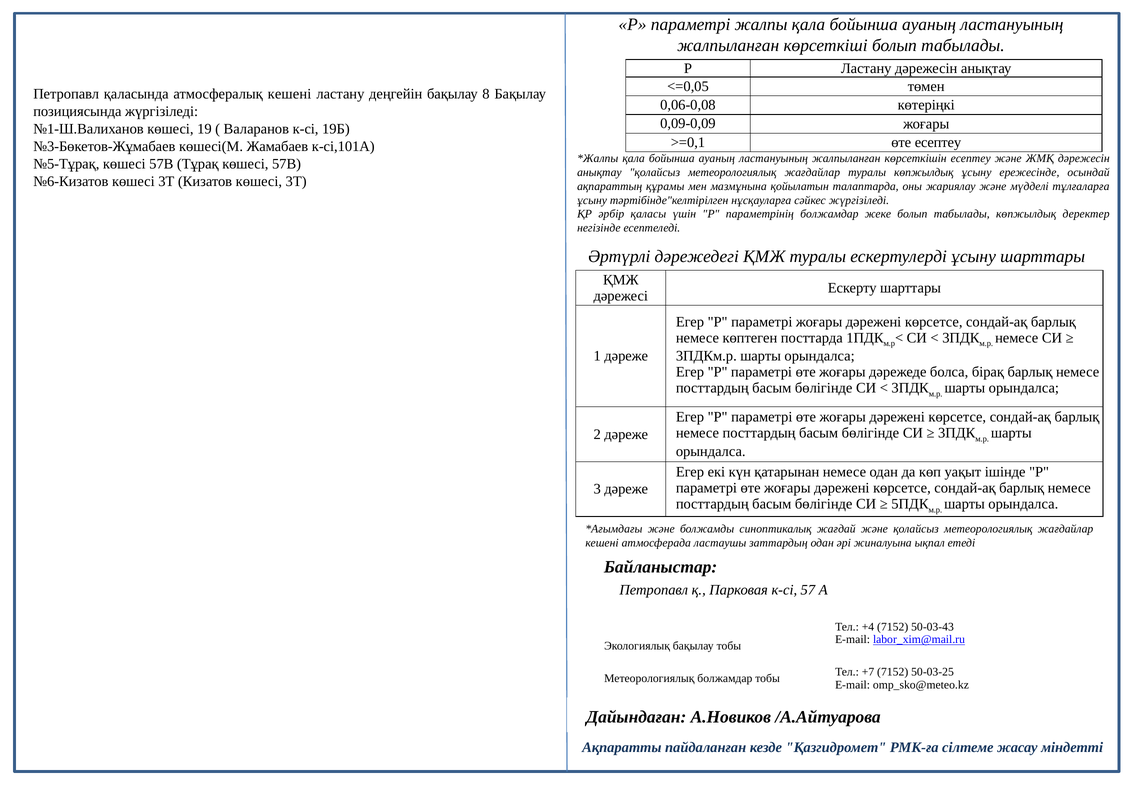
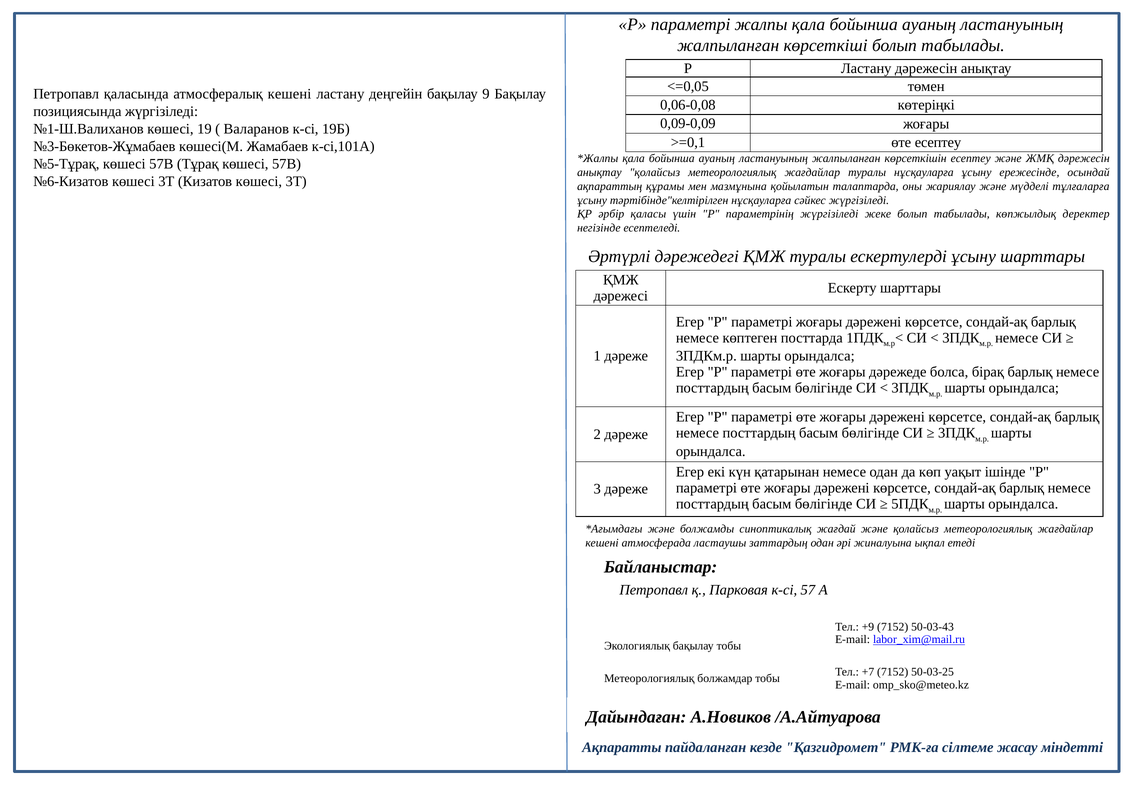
8: 8 -> 9 (486, 94)
туралы көпжылдық: көпжылдық -> нұсқауларға (924, 172)
параметрінің болжамдар: болжамдар -> жүргізіледі (829, 214)
+4: +4 -> +9 (868, 627)
